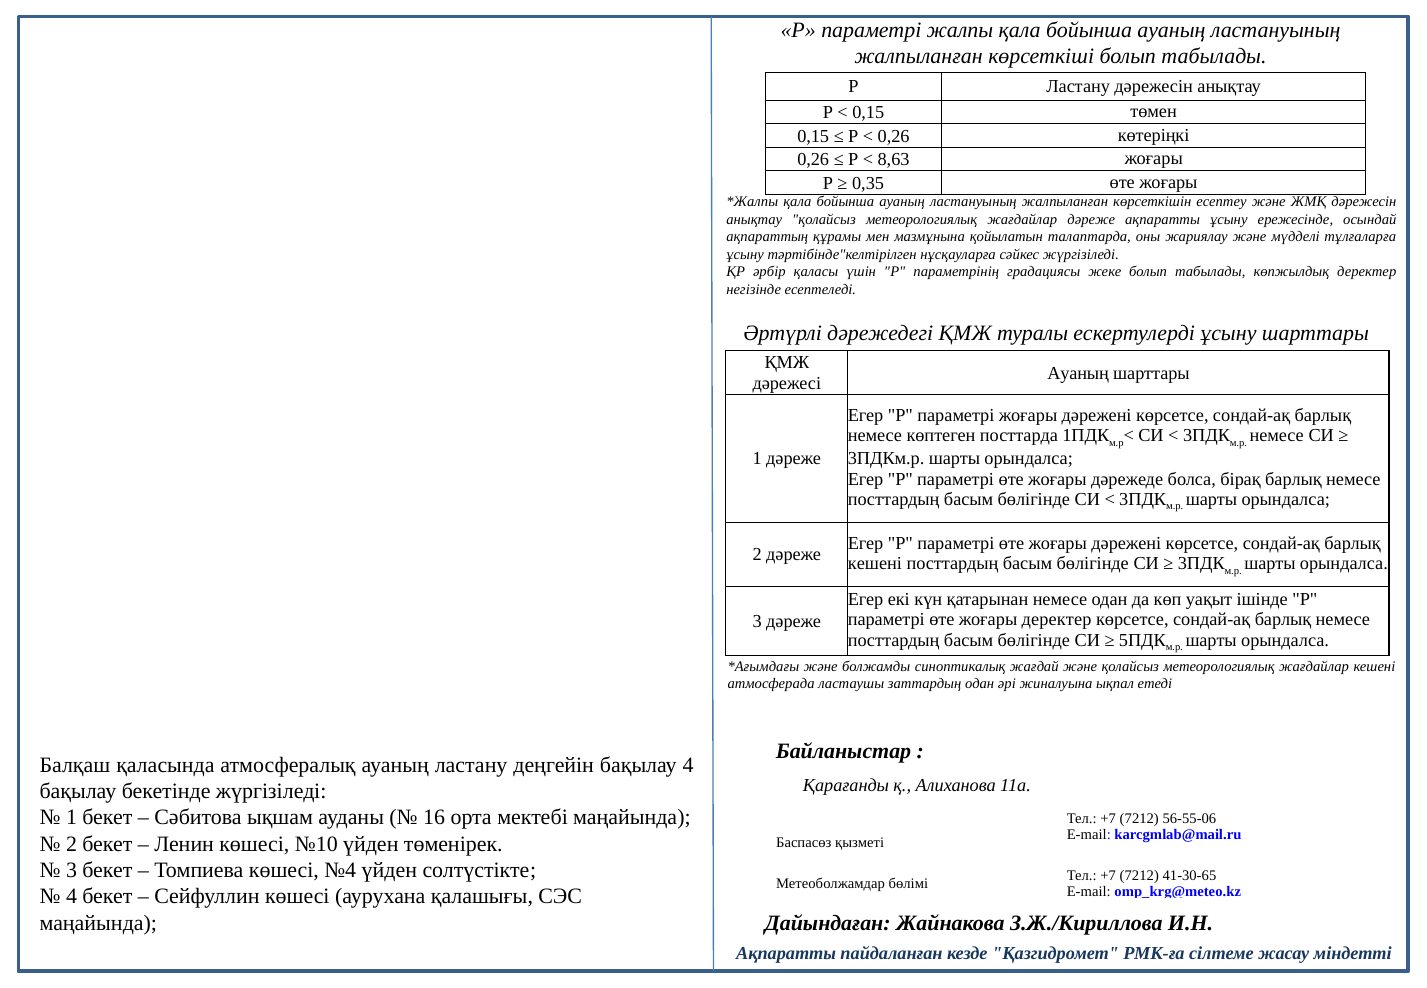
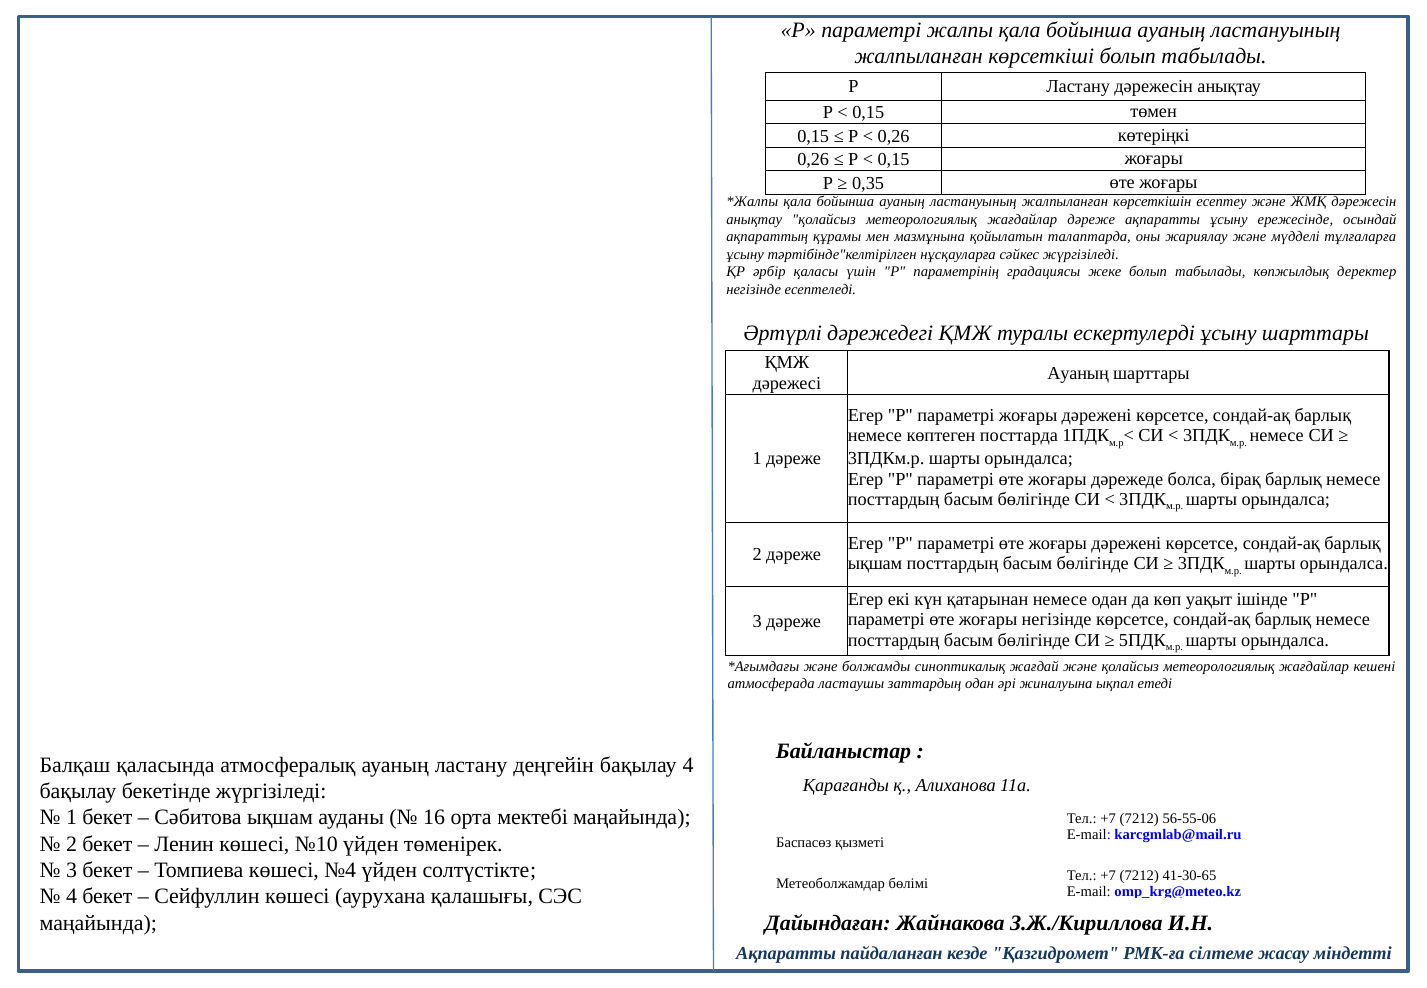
8,63: 8,63 -> 0,15 (894, 160)
кешені: кешені -> ықшам (875, 563)
жоғары деректер: деректер -> негізінде (1057, 620)
